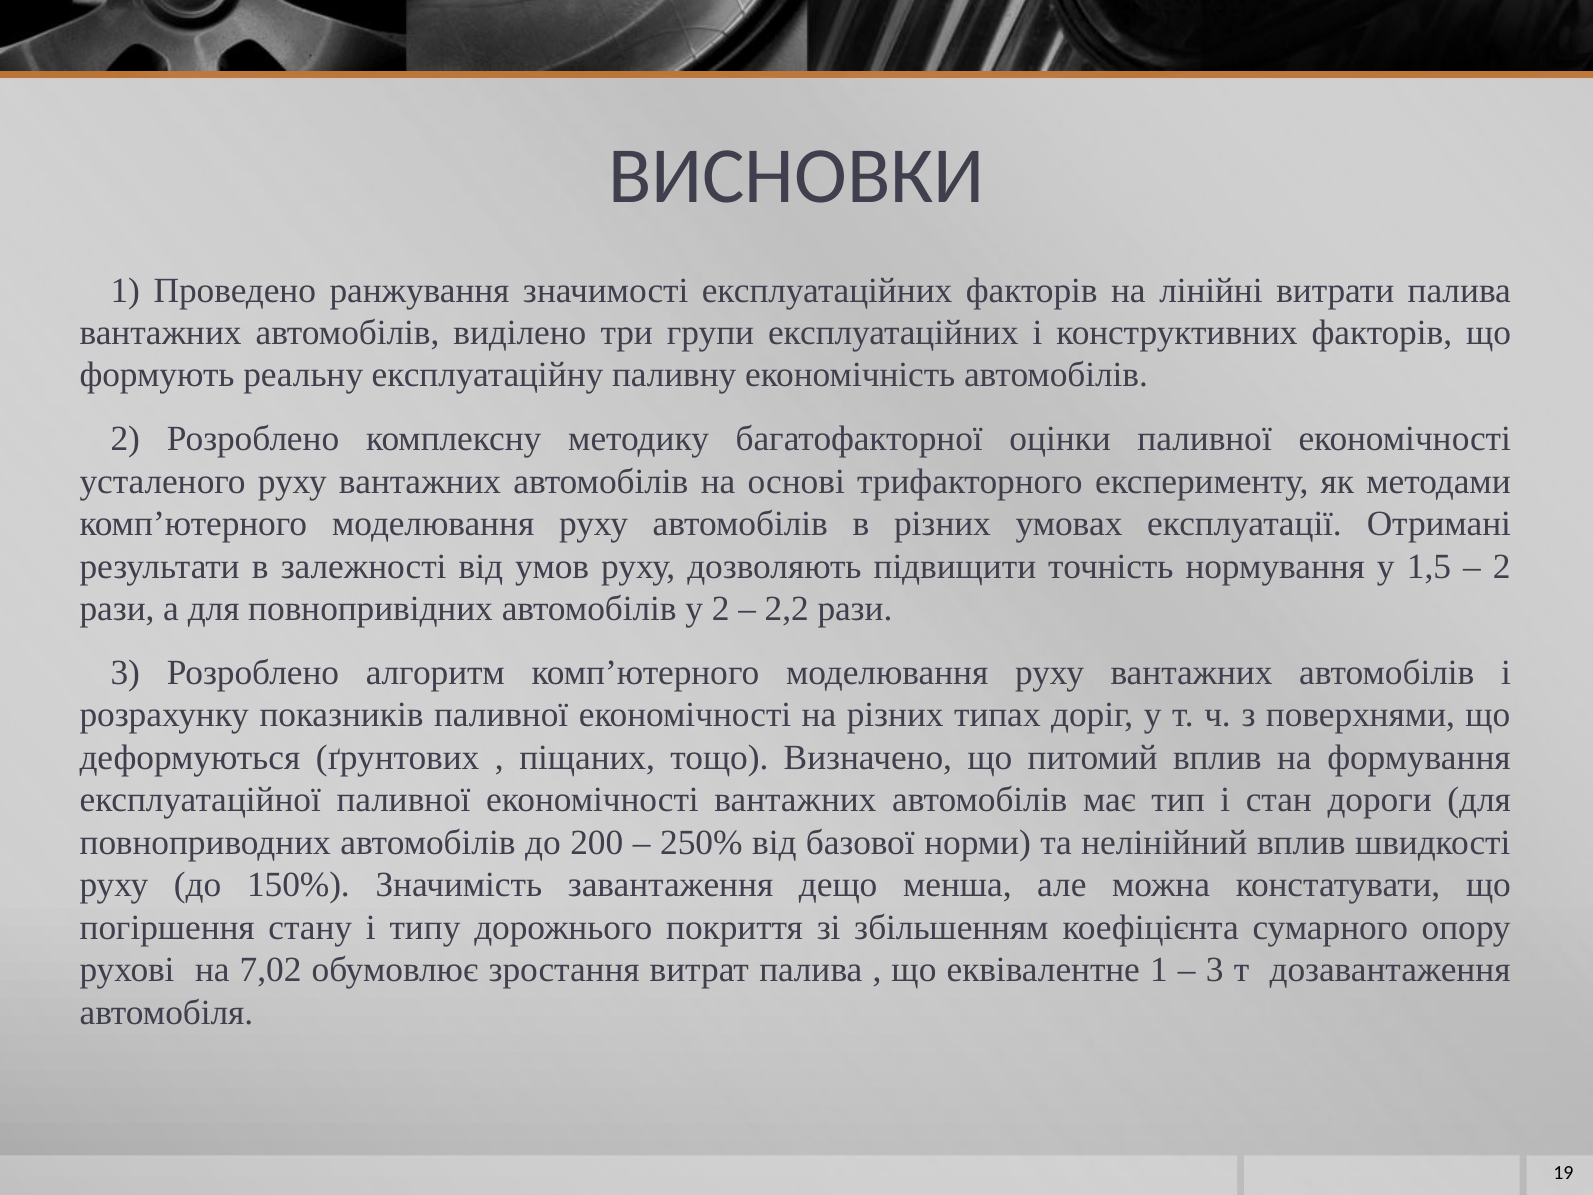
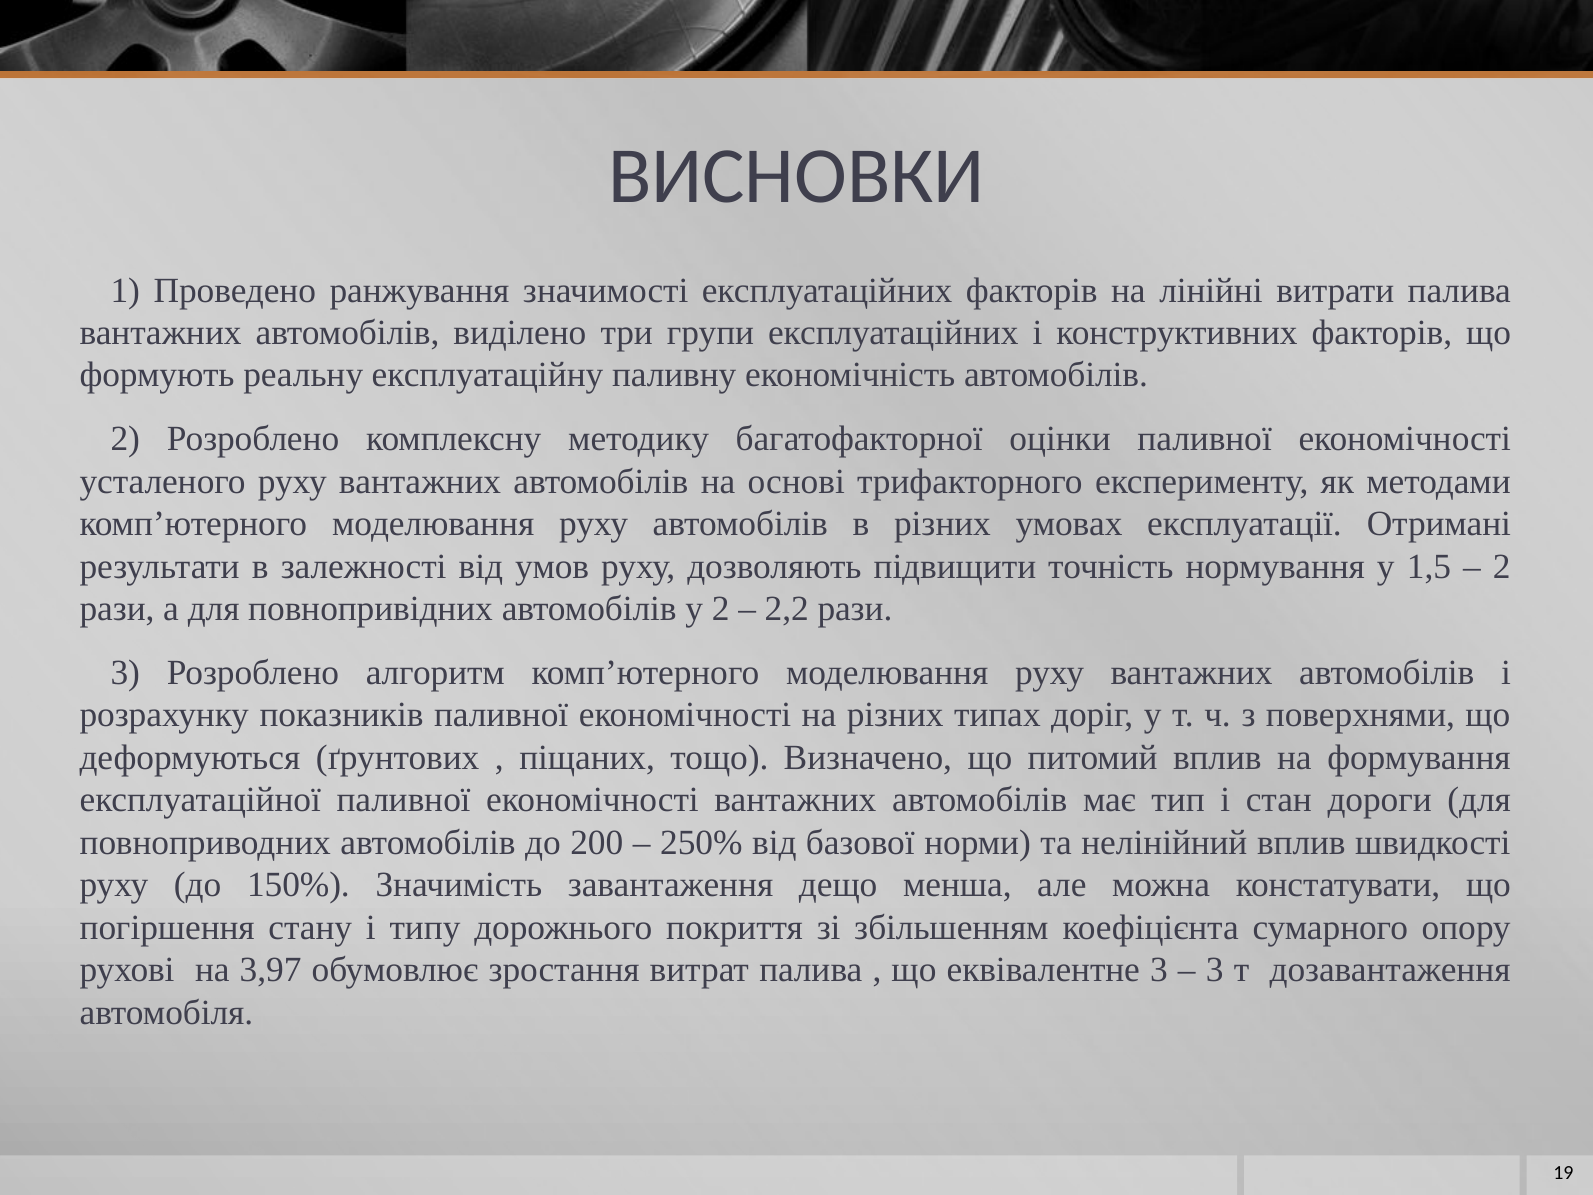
7,02: 7,02 -> 3,97 (271, 970)
еквівалентне 1: 1 -> 3 (1159, 970)
